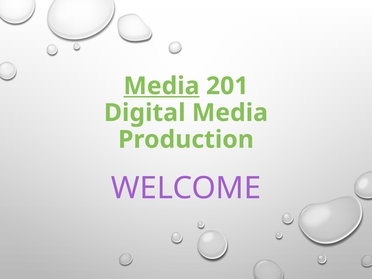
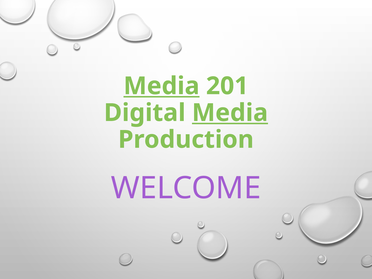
Media underline: none -> present (230, 113)
